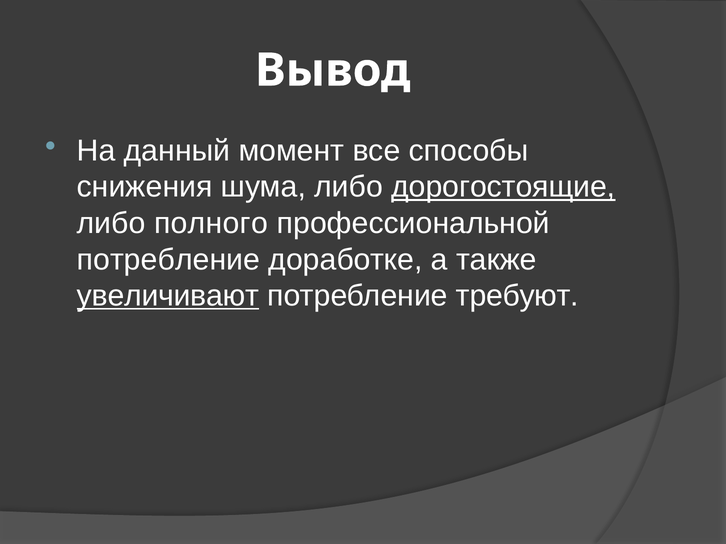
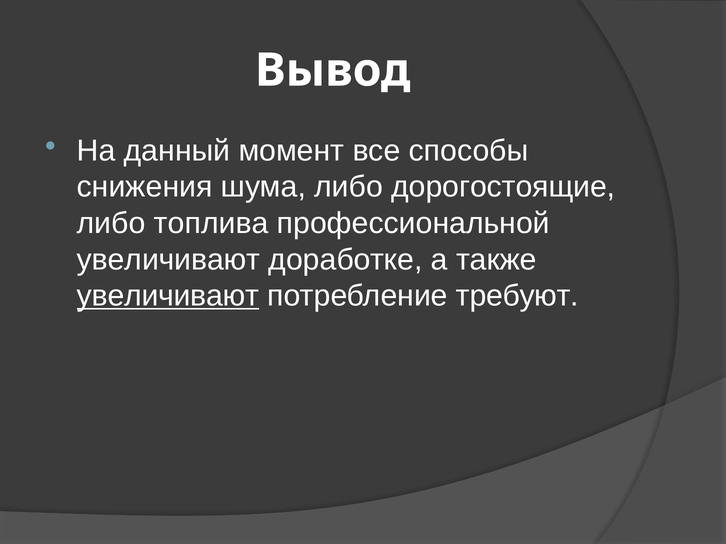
дорогостоящие underline: present -> none (503, 187)
полного: полного -> топлива (211, 223)
потребление: потребление -> увеличивают (169, 260)
